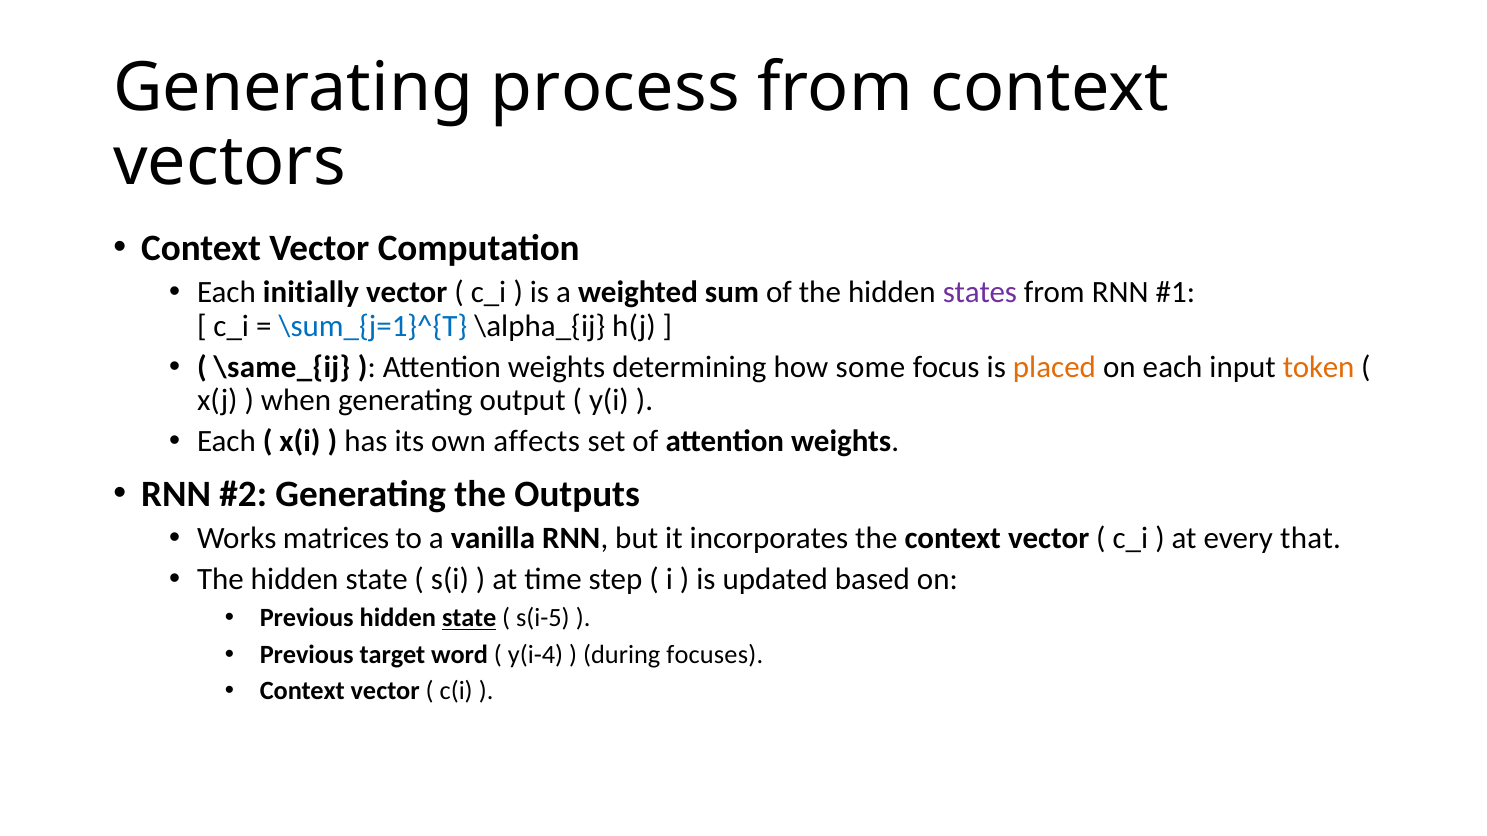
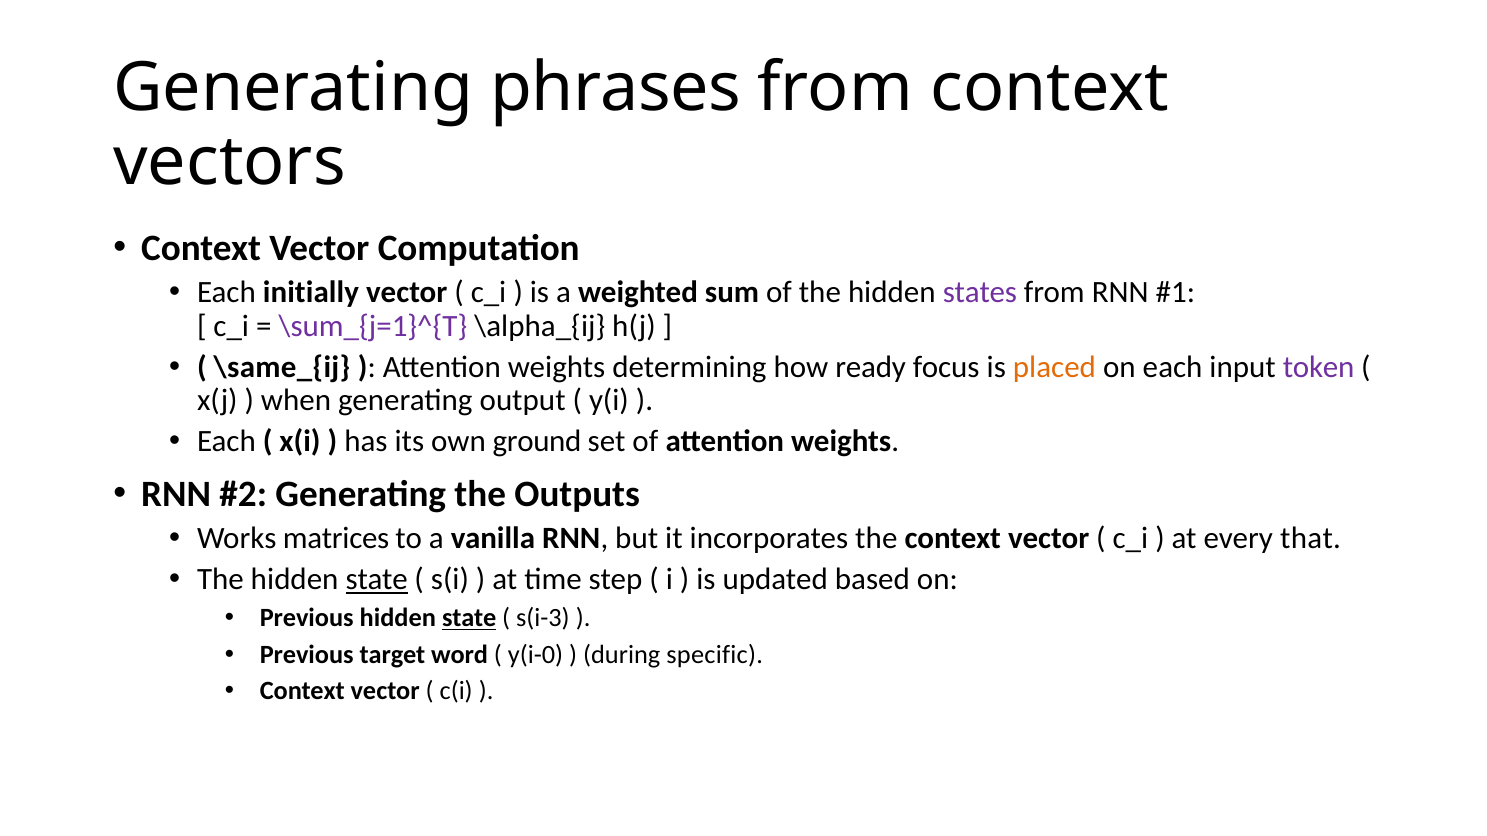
process: process -> phrases (616, 88)
\sum_{j=1}^{T colour: blue -> purple (373, 326)
some: some -> ready (871, 367)
token colour: orange -> purple (1319, 367)
affects: affects -> ground (537, 442)
state underline: none -> present (377, 580)
s(i-5: s(i-5 -> s(i-3 (543, 619)
y(i-4: y(i-4 -> y(i-0 (536, 655)
focuses: focuses -> specific (715, 655)
